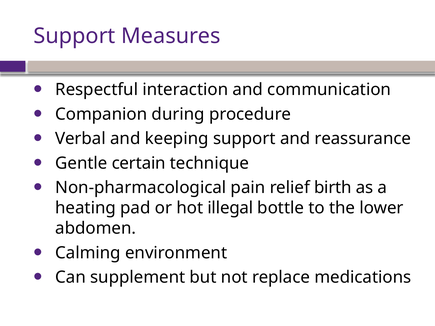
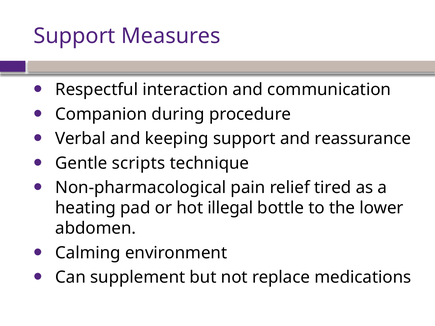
certain: certain -> scripts (139, 163)
birth: birth -> tired (333, 188)
